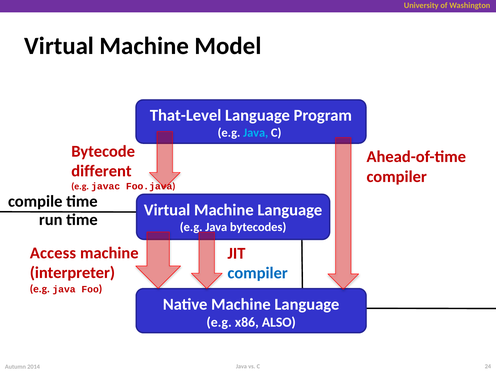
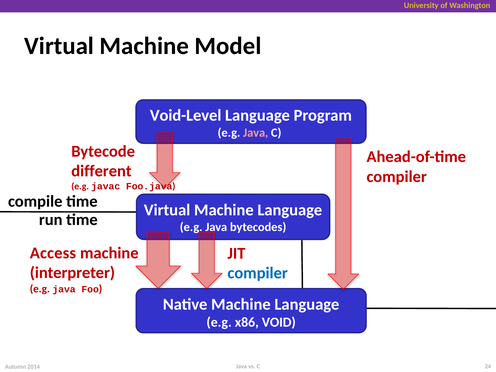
That-Level: That-Level -> Void-Level (186, 116)
Java colour: light blue -> pink (256, 133)
ALSO: ALSO -> VOID (279, 322)
